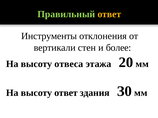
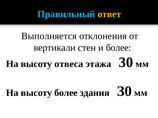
Правильный colour: light green -> light blue (66, 14)
Инструменты: Инструменты -> Выполняется (49, 36)
20: 20 -> 30 (126, 63)
высоту ответ: ответ -> более (66, 93)
